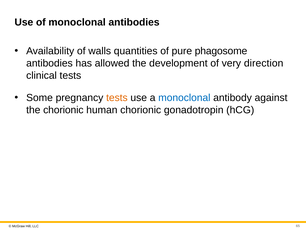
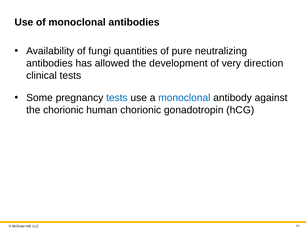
walls: walls -> fungi (100, 51)
phagosome: phagosome -> neutralizing (221, 51)
tests colour: orange -> blue (117, 98)
